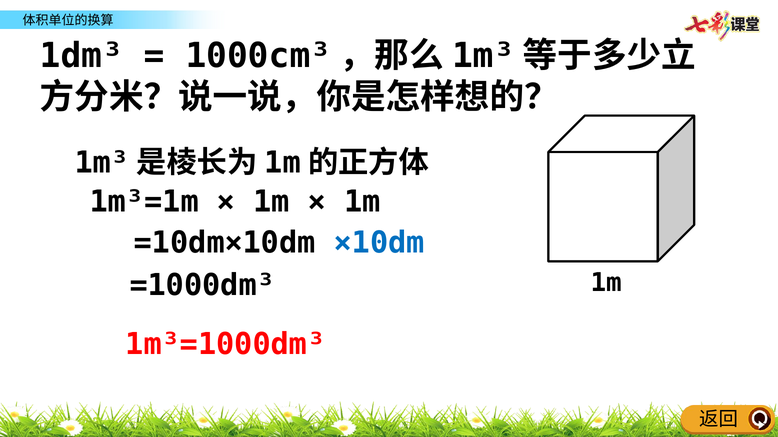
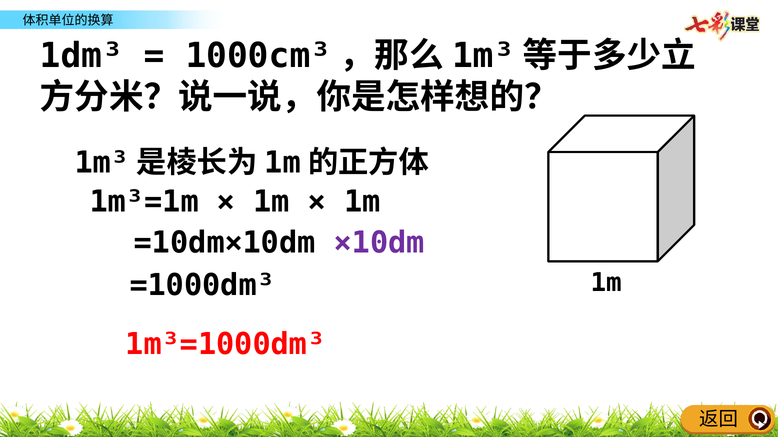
×10dm colour: blue -> purple (379, 243)
